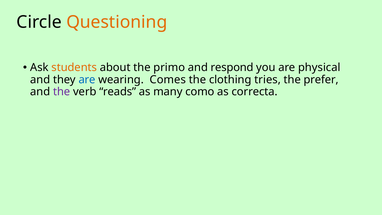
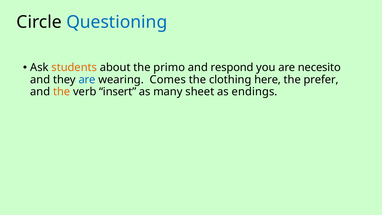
Questioning colour: orange -> blue (117, 22)
physical: physical -> necesito (319, 68)
tries: tries -> here (268, 80)
the colour: purple -> orange (62, 92)
reads: reads -> insert (118, 92)
como: como -> sheet (200, 92)
correcta: correcta -> endings (255, 92)
